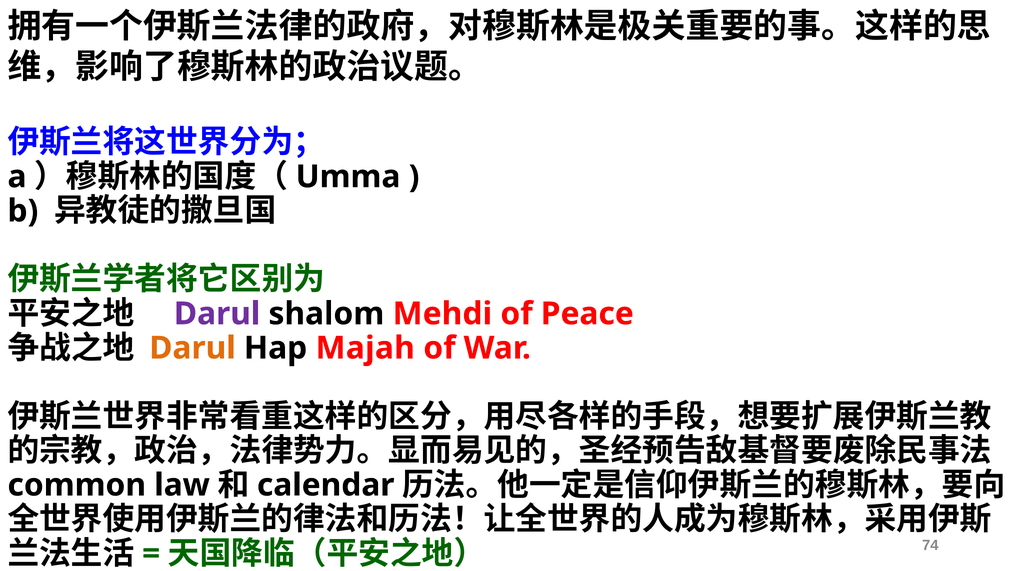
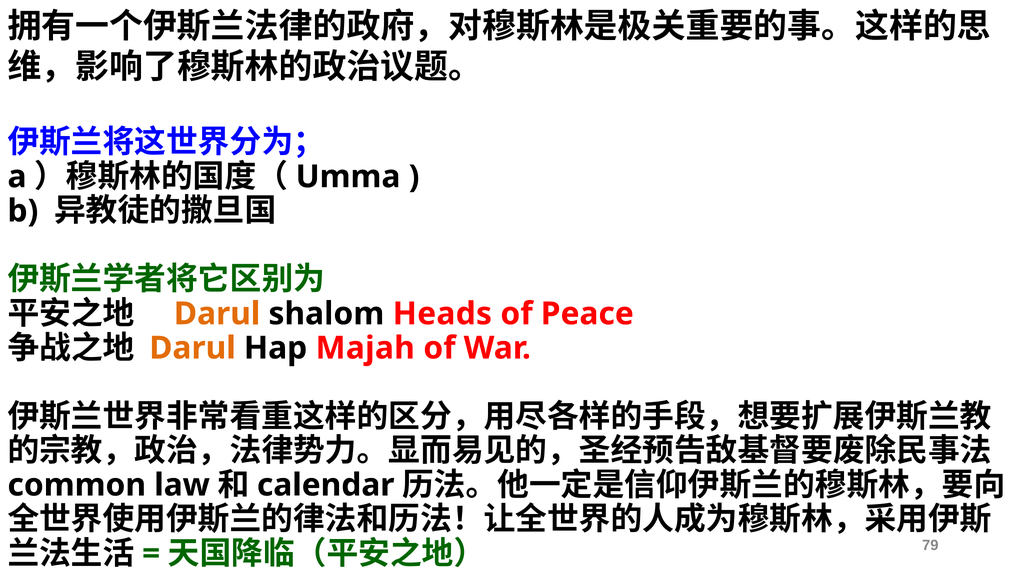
Darul colour: purple -> orange (217, 314)
Mehdi: Mehdi -> Heads (442, 314)
74: 74 -> 79 (930, 546)
